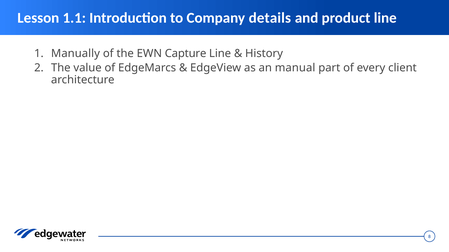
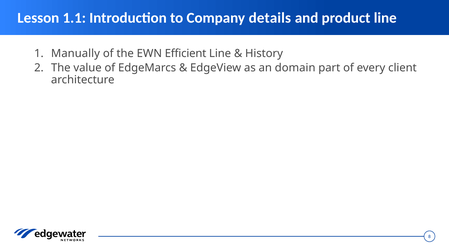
Capture: Capture -> Efficient (186, 54)
manual: manual -> domain (295, 68)
